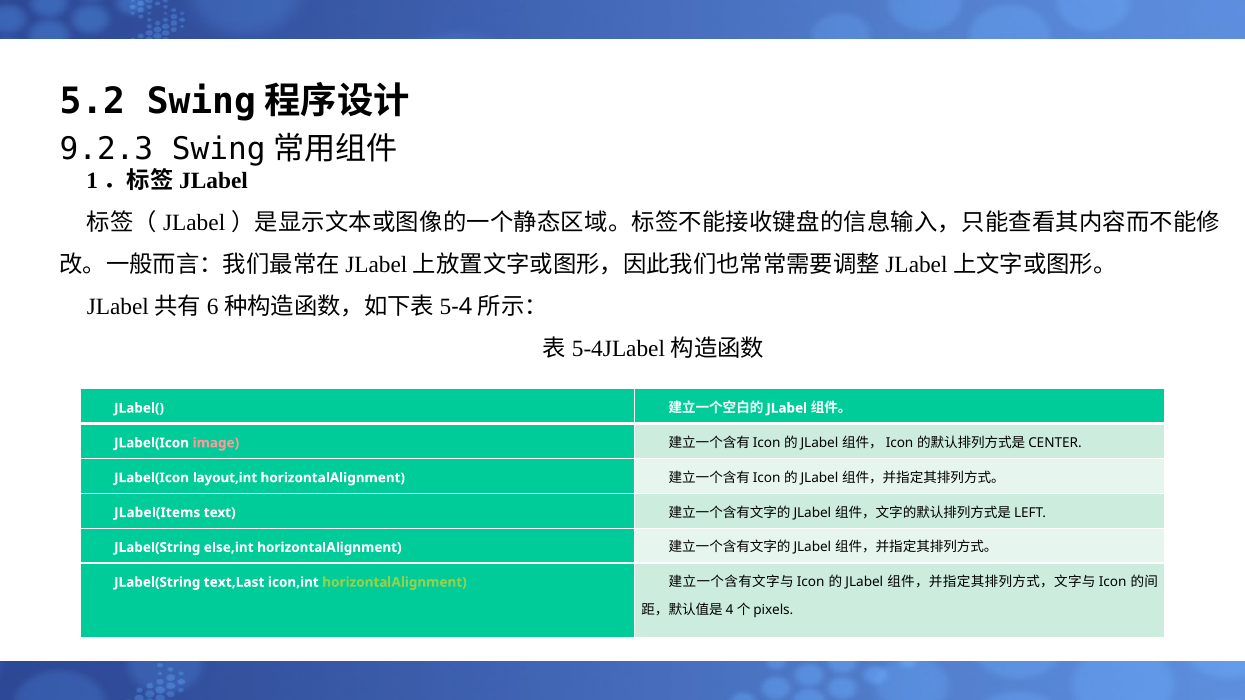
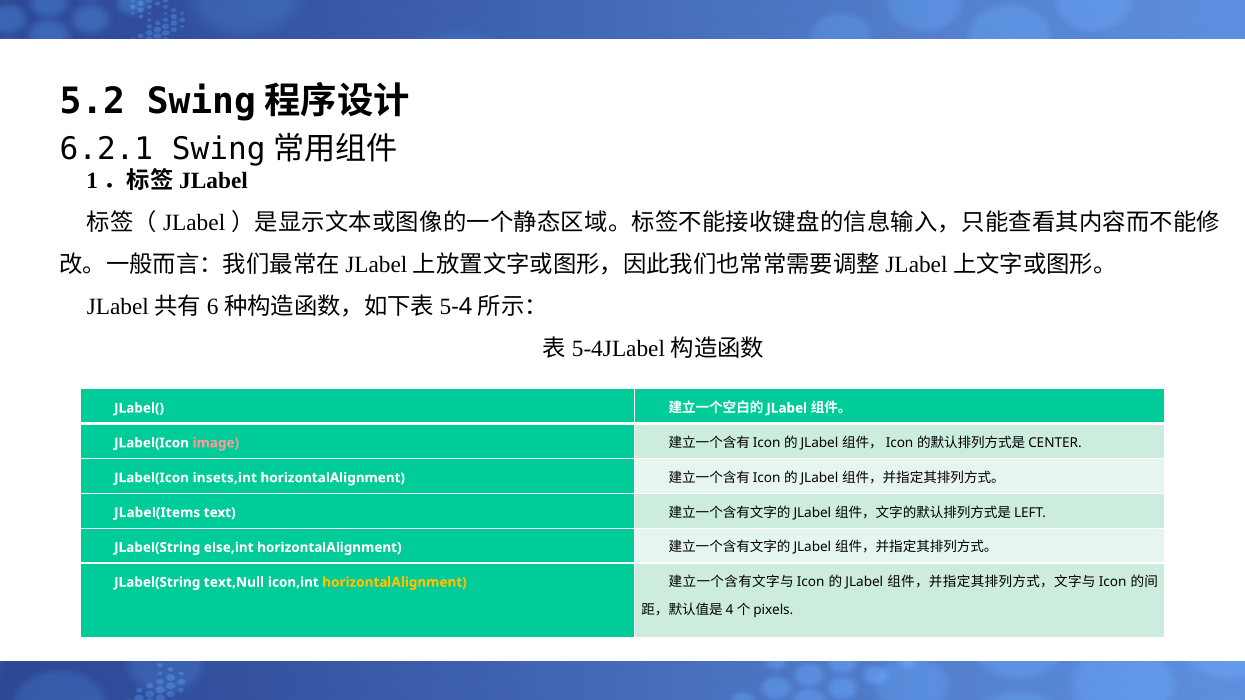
9.2.3: 9.2.3 -> 6.2.1 (106, 149)
layout,int: layout,int -> insets,int (225, 478)
text,Last: text,Last -> text,Null (234, 582)
horizontalAlignment colour: light green -> yellow (394, 582)
